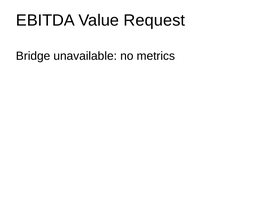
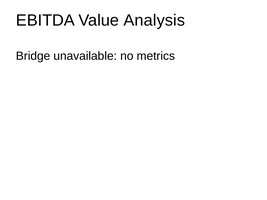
Request: Request -> Analysis (154, 20)
